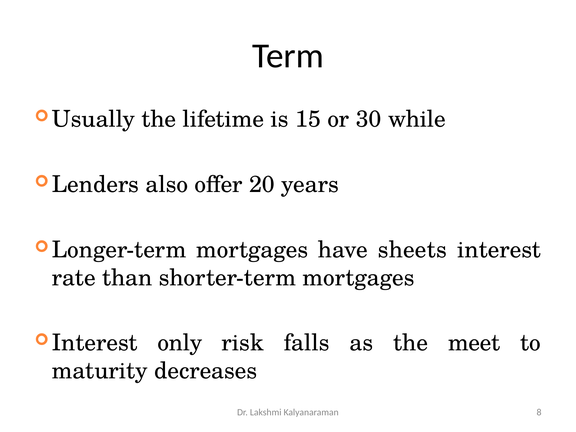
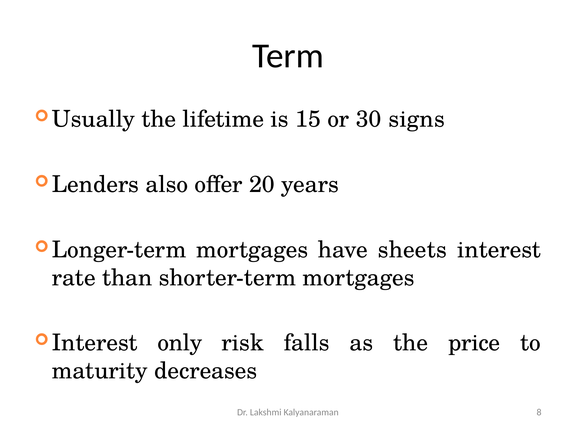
while: while -> signs (417, 119)
meet: meet -> price (474, 343)
